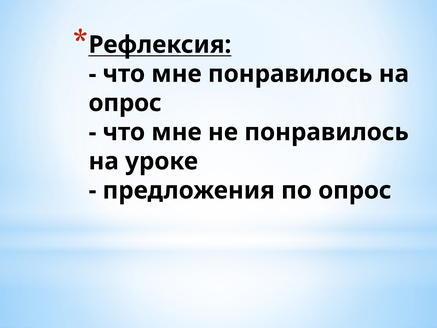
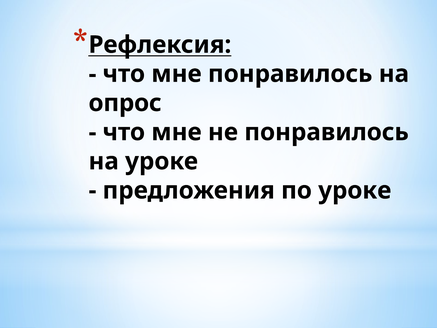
по опрос: опрос -> уроке (355, 190)
